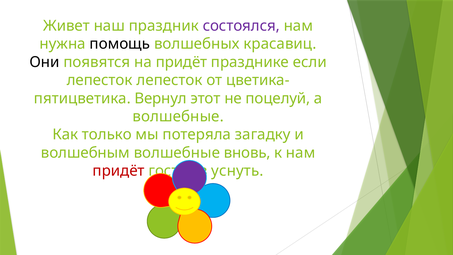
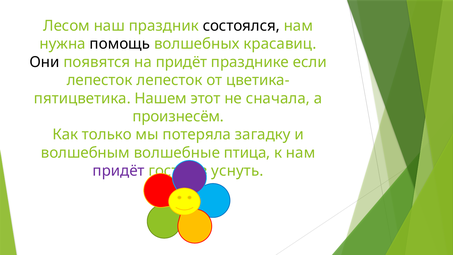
Живет: Живет -> Лесом (67, 26)
состоялся colour: purple -> black (241, 26)
Вернул: Вернул -> Нашем (161, 98)
поцелуй: поцелуй -> сначала (278, 98)
волшебные: волшебные -> произнесём (178, 116)
вновь: вновь -> птица (247, 153)
придёт colour: red -> purple (119, 171)
